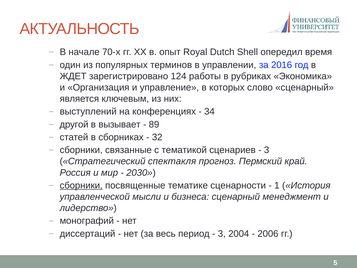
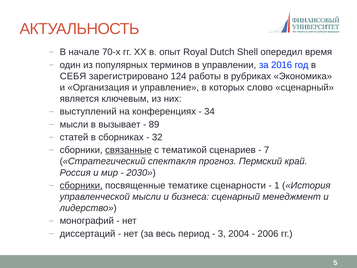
ЖДЕТ: ЖДЕТ -> СЕБЯ (73, 76)
другой: другой -> мысли (74, 124)
связанные underline: none -> present (128, 150)
3: 3 -> 7 (267, 150)
